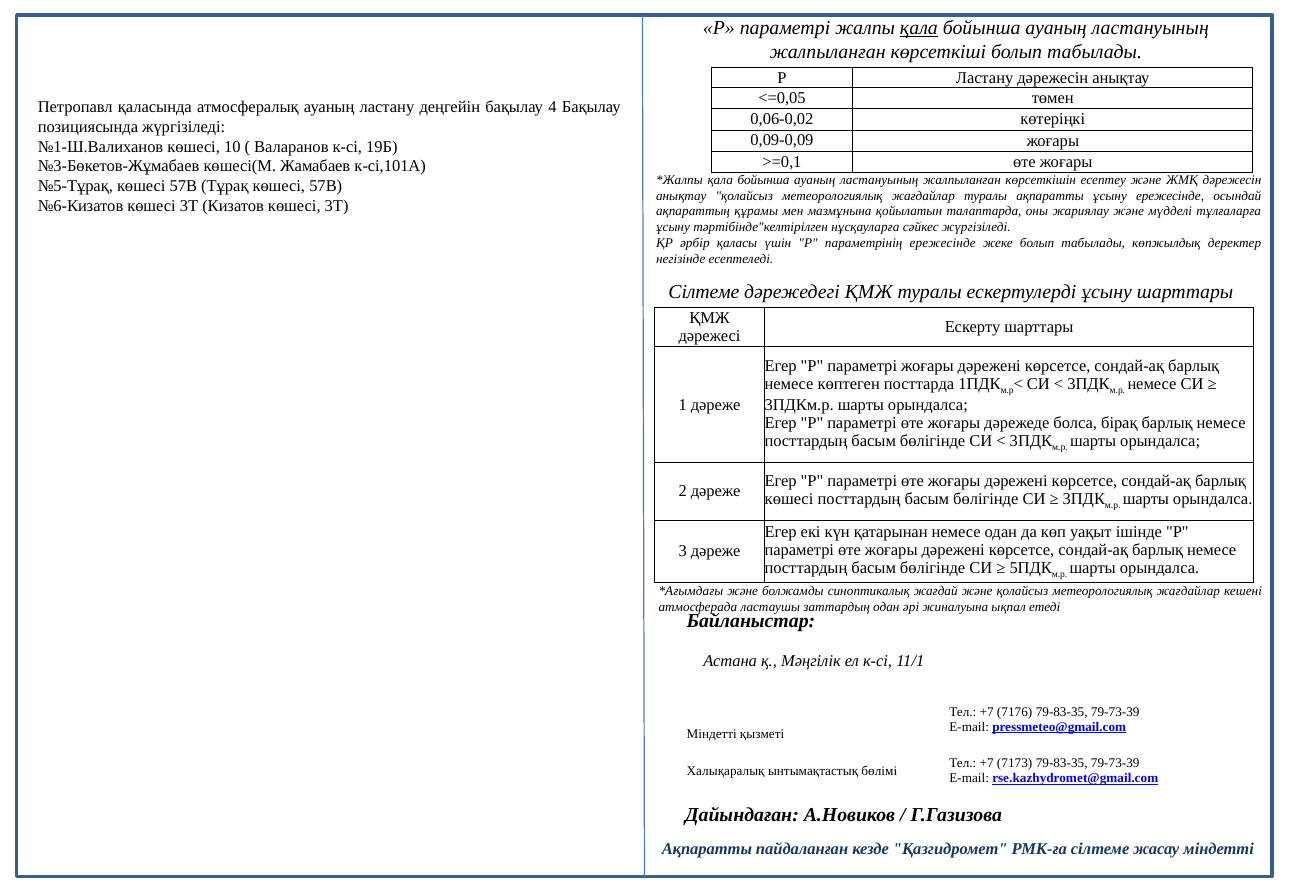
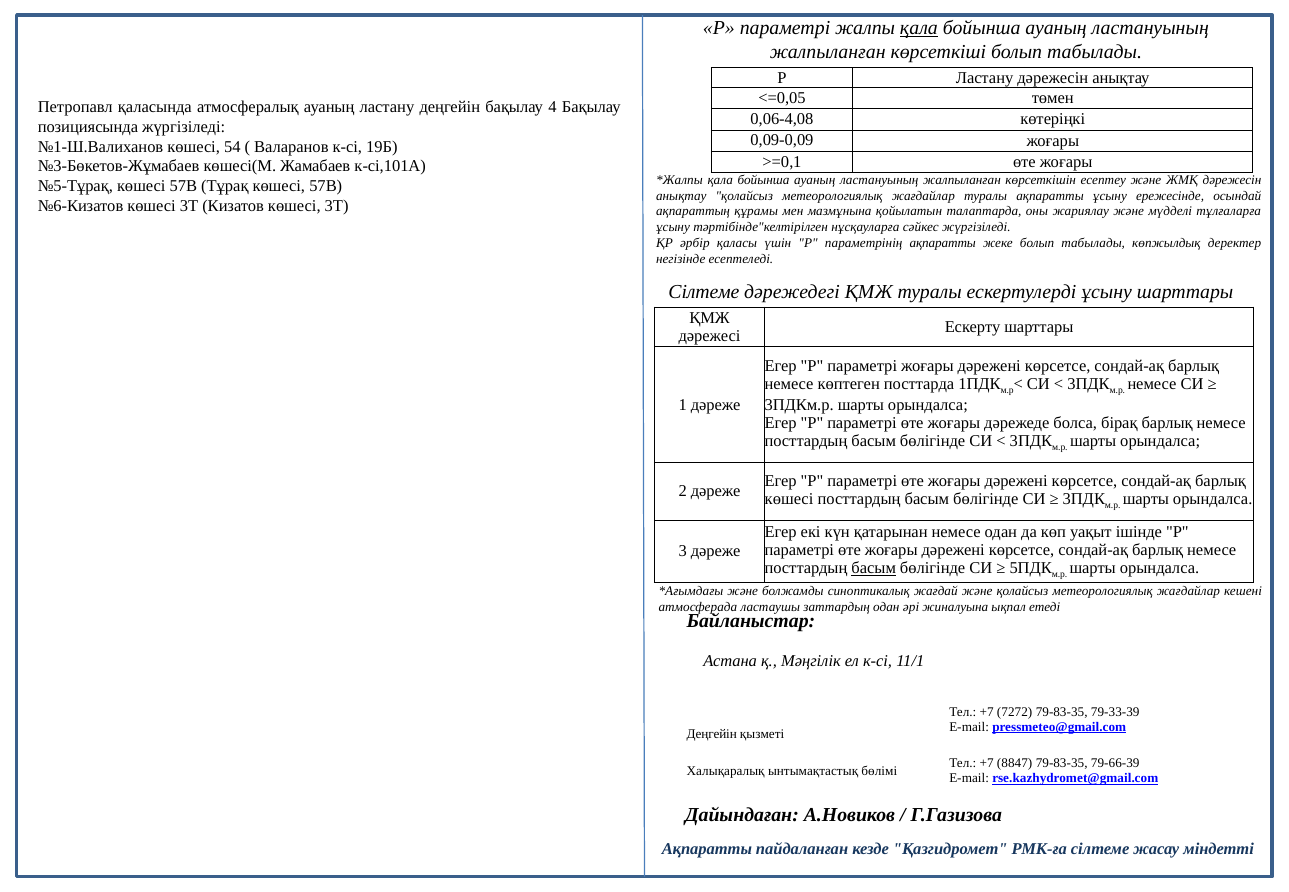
0,06-0,02: 0,06-0,02 -> 0,06-4,08 (782, 119)
10: 10 -> 54 (232, 147)
параметрінің ережесінде: ережесінде -> ақпаратты (943, 243)
басым underline: none -> present (874, 568)
7176: 7176 -> 7272 (1015, 712)
79-73-39: 79-73-39 -> 79-33-39 (1115, 712)
Міндетті: Міндетті -> Деңгейін (712, 734)
7173: 7173 -> 8847 (1015, 764)
79-73-39: 79-73-39 -> 79-66-39 (1115, 764)
